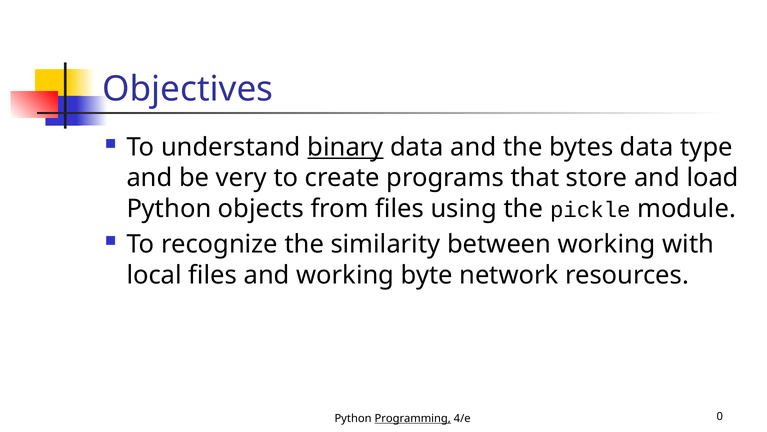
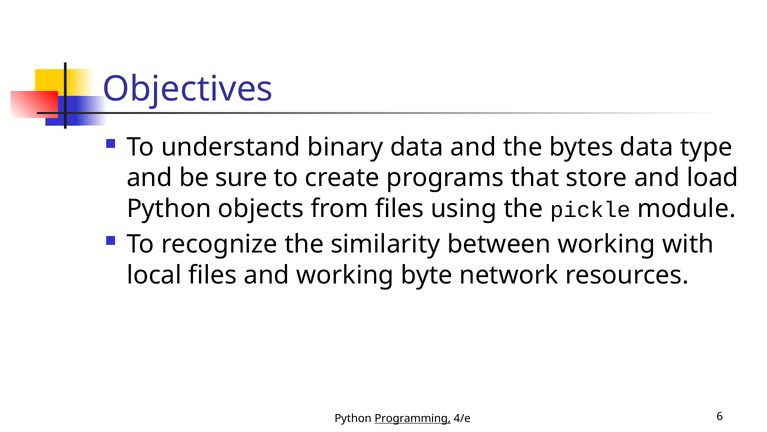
binary underline: present -> none (345, 147)
very: very -> sure (242, 178)
0: 0 -> 6 (720, 416)
